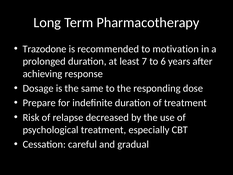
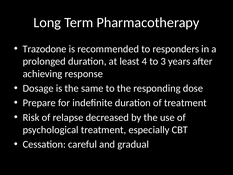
motivation: motivation -> responders (176, 49)
7: 7 -> 4 (144, 61)
6: 6 -> 3 (163, 61)
